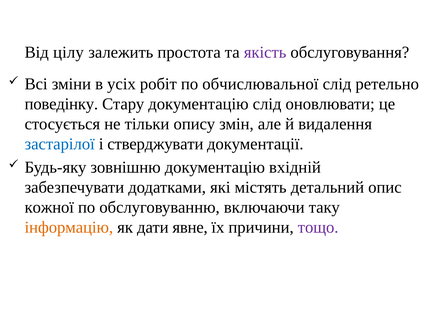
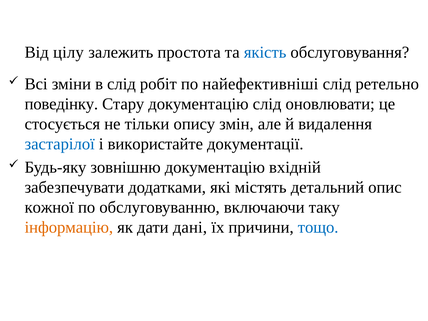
якість colour: purple -> blue (265, 52)
в усіх: усіх -> слід (121, 84)
обчислювальної: обчислювальної -> найефективніші (260, 84)
стверджувати: стверджувати -> використайте (155, 144)
явне: явне -> дані (190, 227)
тощо colour: purple -> blue (318, 227)
